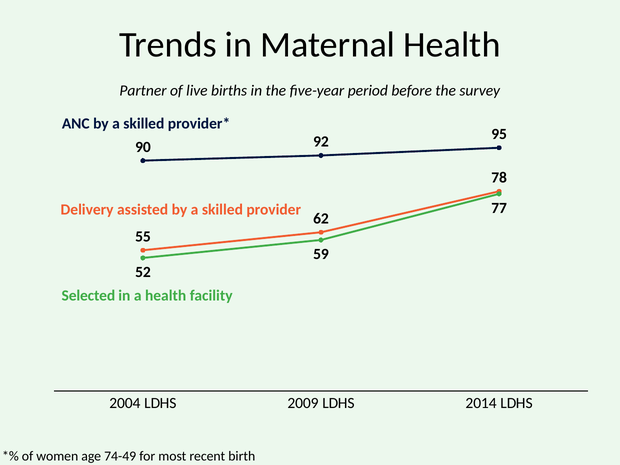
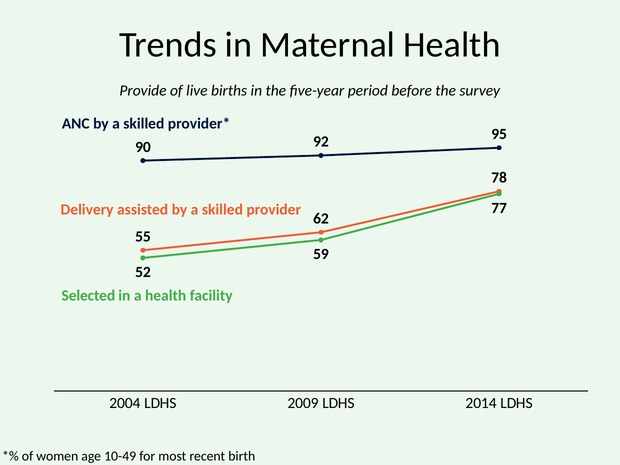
Partner: Partner -> Provide (143, 91)
74-49: 74-49 -> 10-49 (120, 456)
